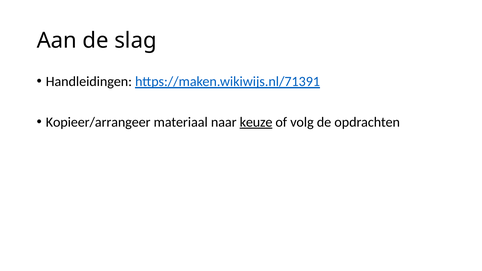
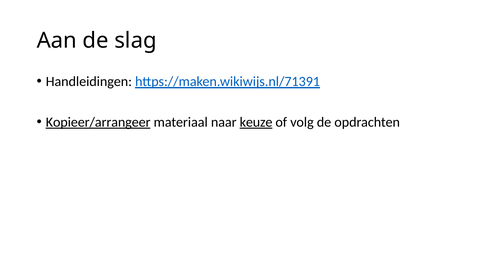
Kopieer/arrangeer underline: none -> present (98, 122)
